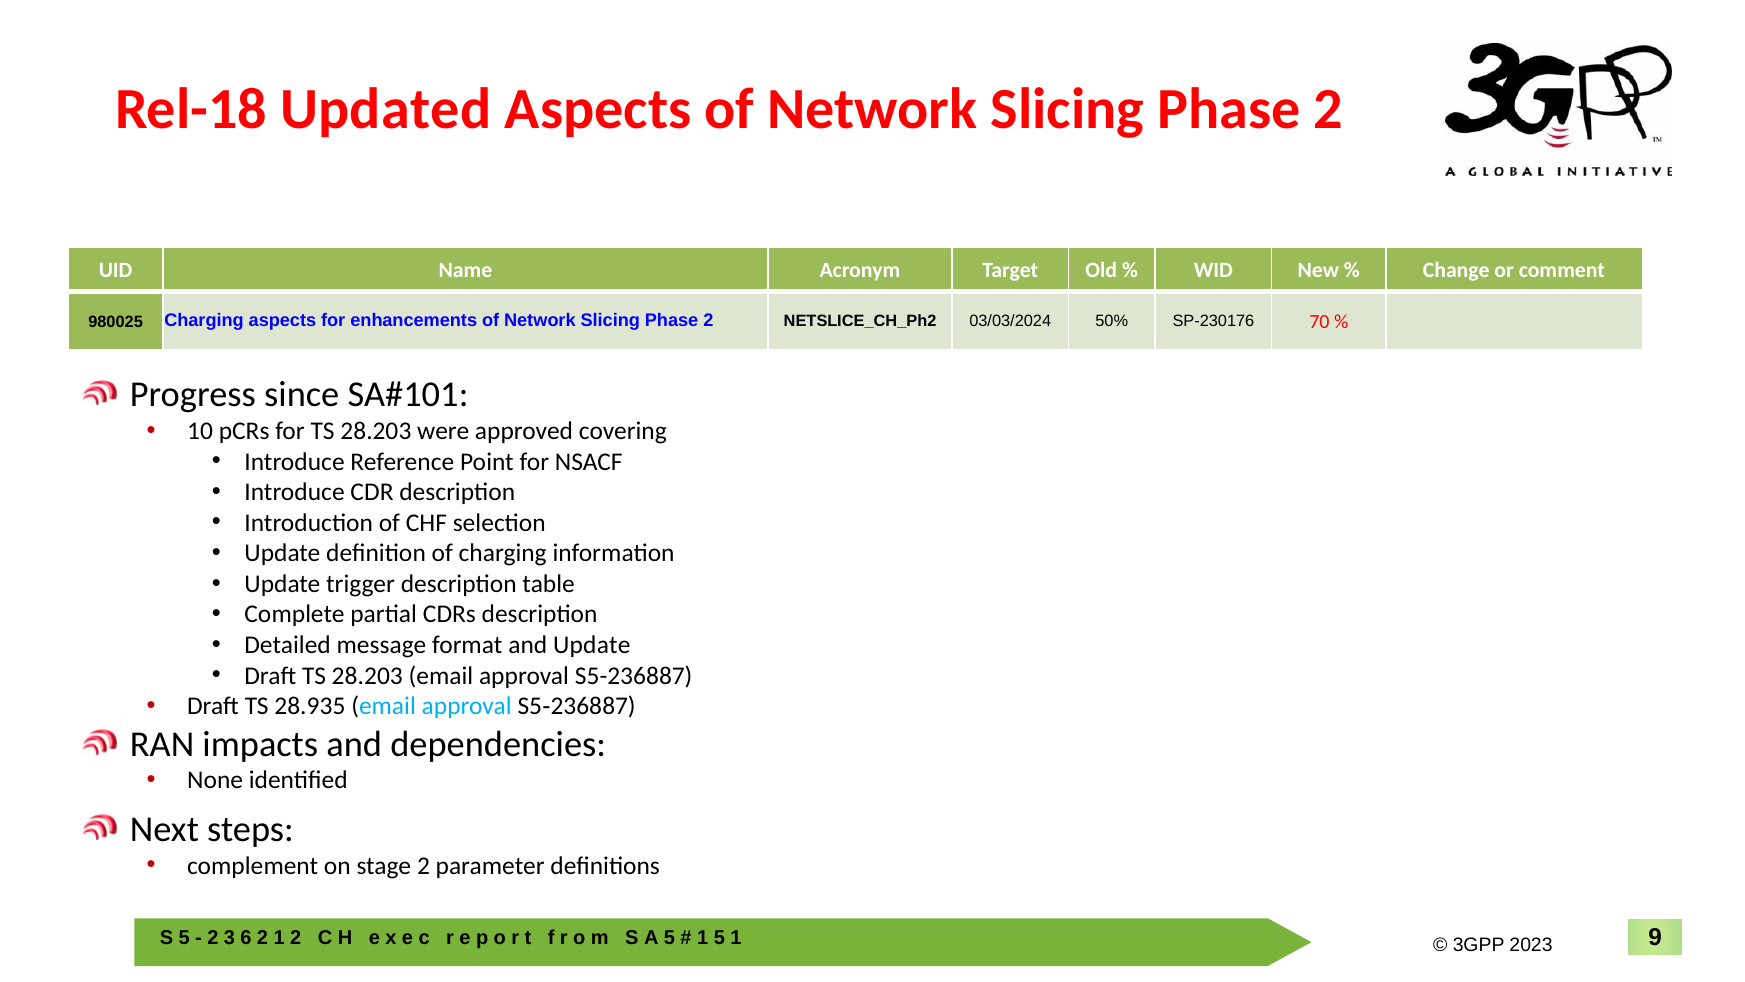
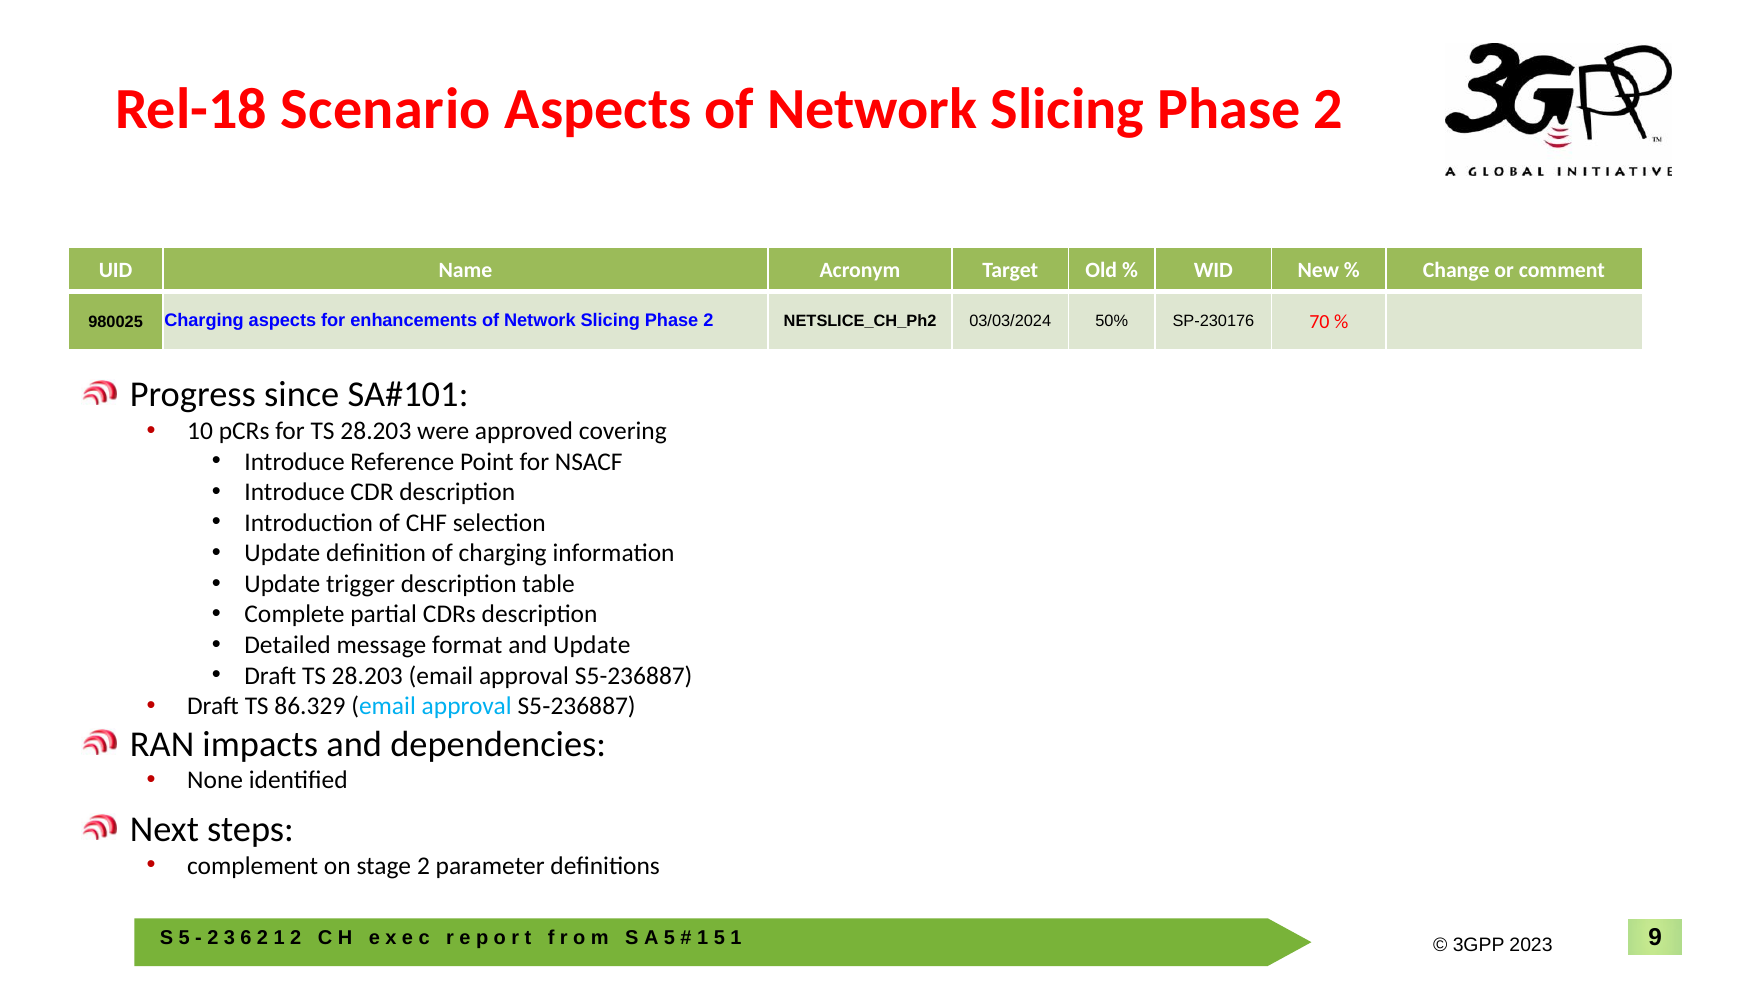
Updated: Updated -> Scenario (386, 109)
28.935: 28.935 -> 86.329 (310, 706)
